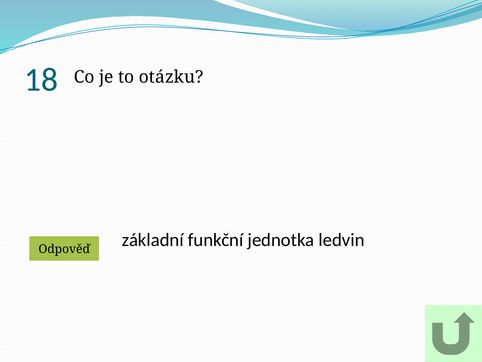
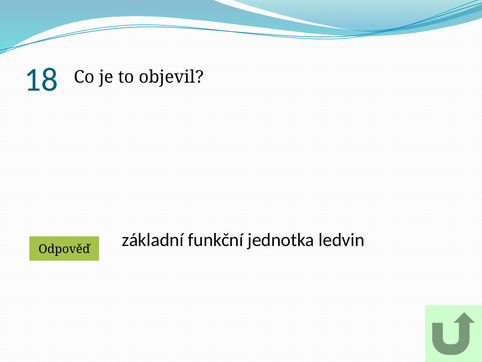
otázku: otázku -> objevil (171, 77)
